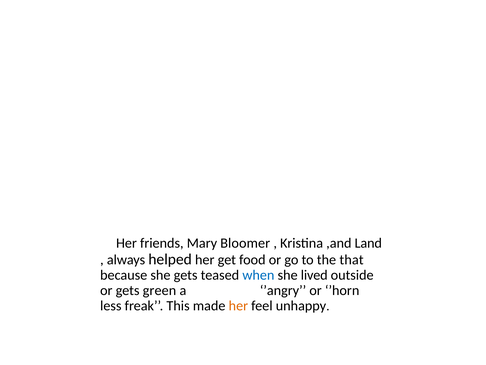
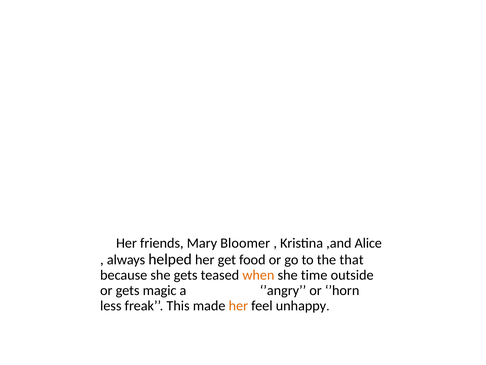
Land: Land -> Alice (368, 243)
when colour: blue -> orange (258, 275)
lived: lived -> time (314, 275)
green: green -> magic (160, 290)
